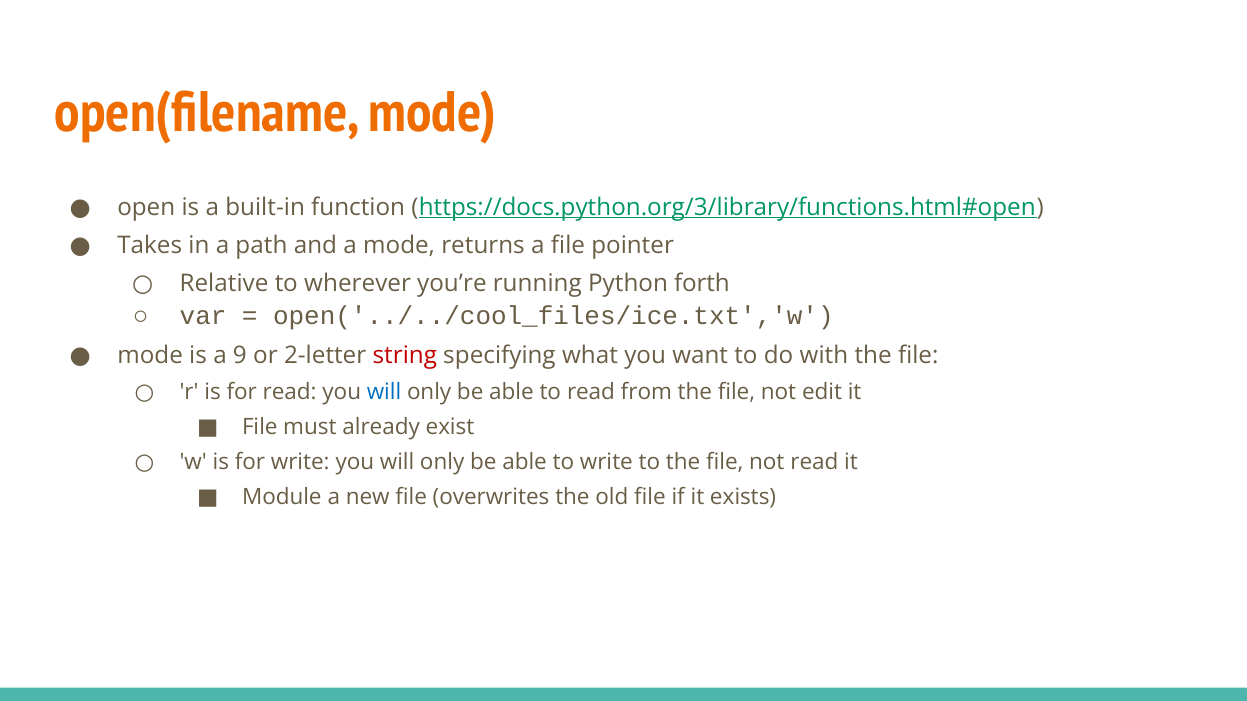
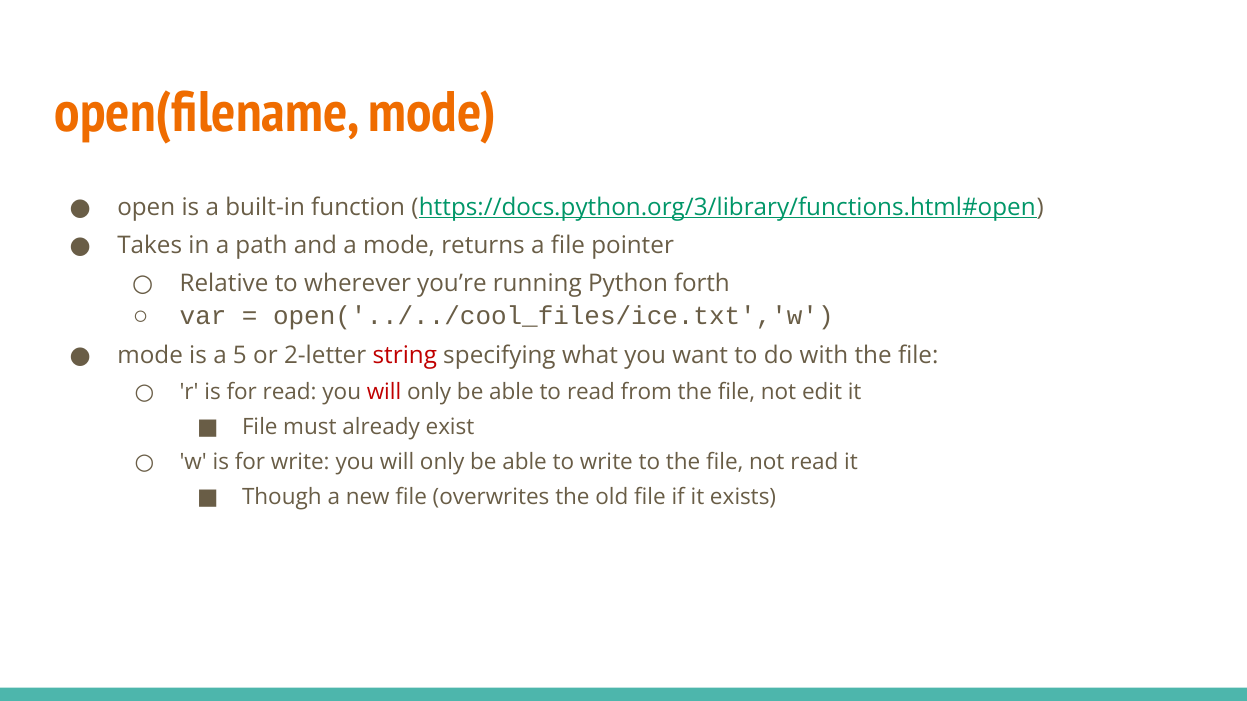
9: 9 -> 5 (240, 356)
will colour: blue -> red (384, 392)
Module: Module -> Though (282, 497)
